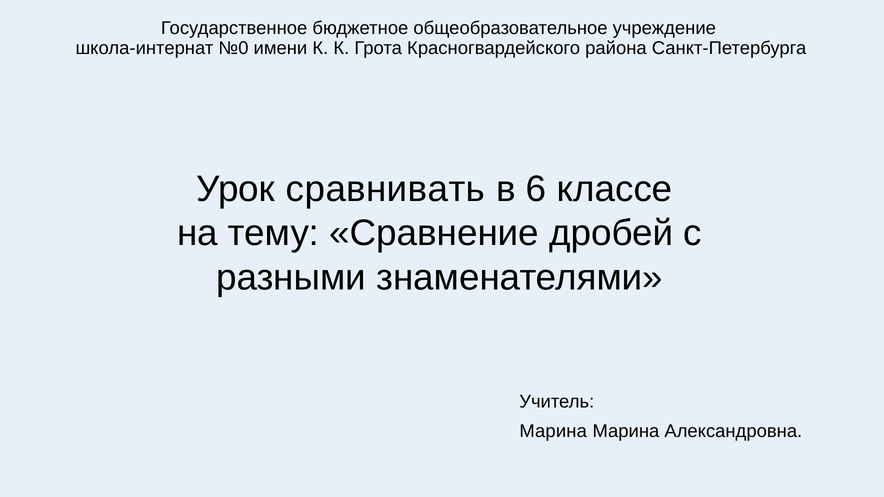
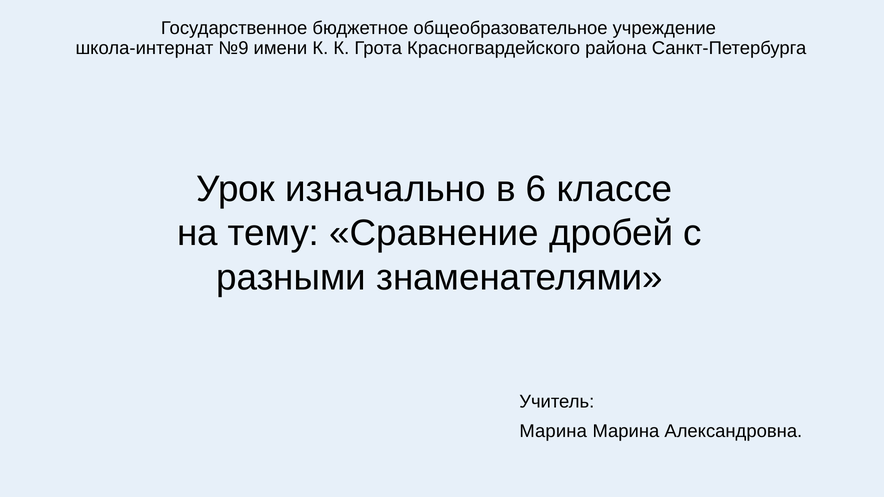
№0: №0 -> №9 (233, 48)
сравнивать: сравнивать -> изначально (386, 189)
